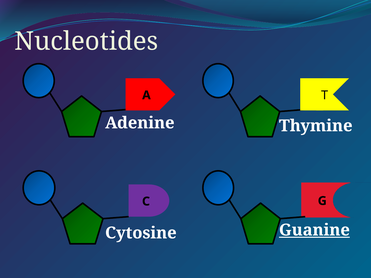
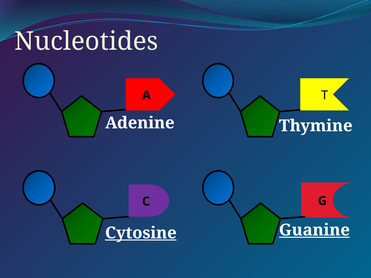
Cytosine underline: none -> present (141, 233)
